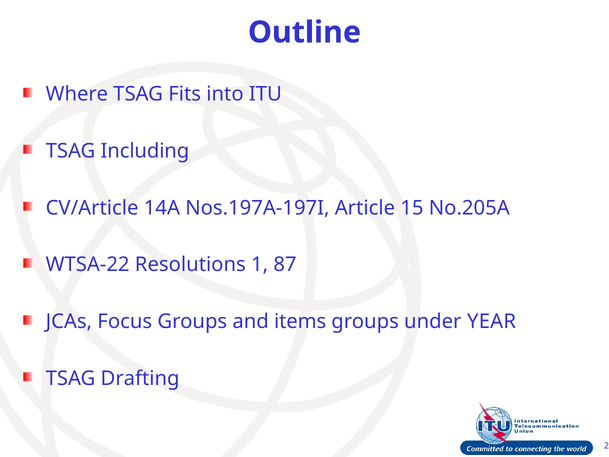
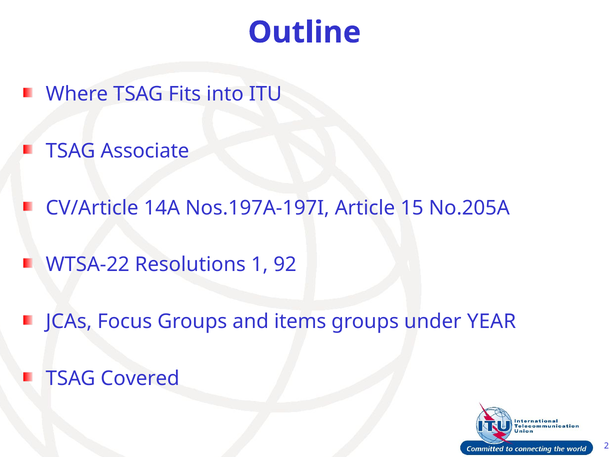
Including: Including -> Associate (145, 151)
87: 87 -> 92 (285, 265)
Drafting: Drafting -> Covered (140, 378)
